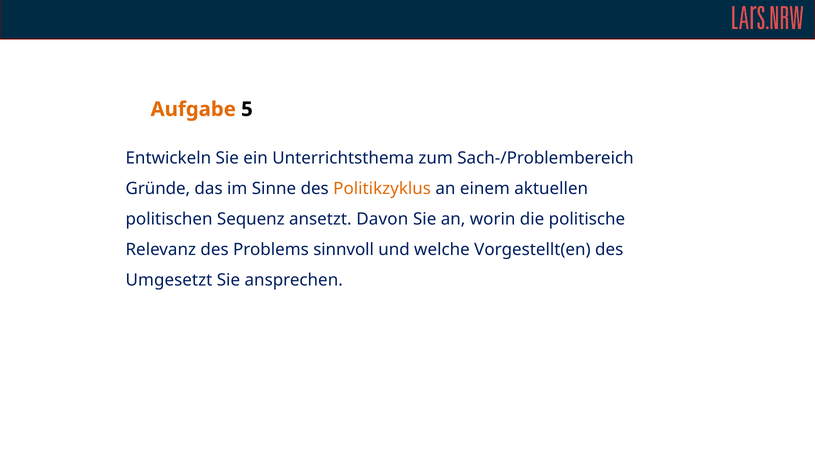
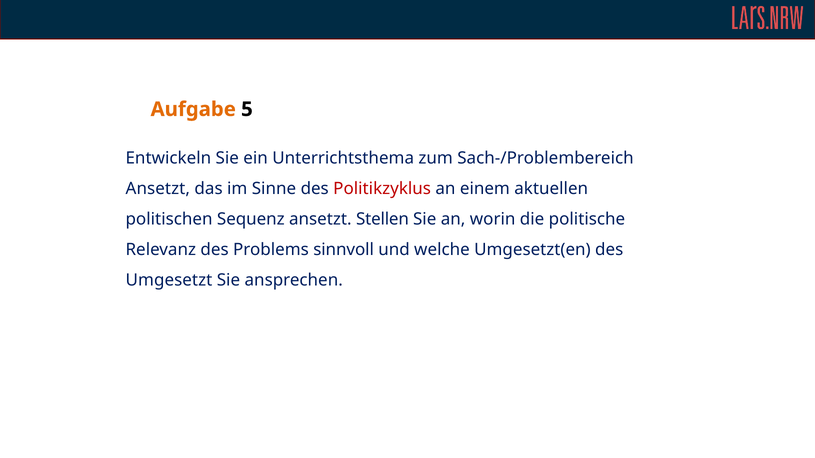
Gründe: Gründe -> Ansetzt (158, 189)
Politikzyklus colour: orange -> red (382, 189)
Davon: Davon -> Stellen (382, 219)
Vorgestellt(en: Vorgestellt(en -> Umgesetzt(en (532, 250)
